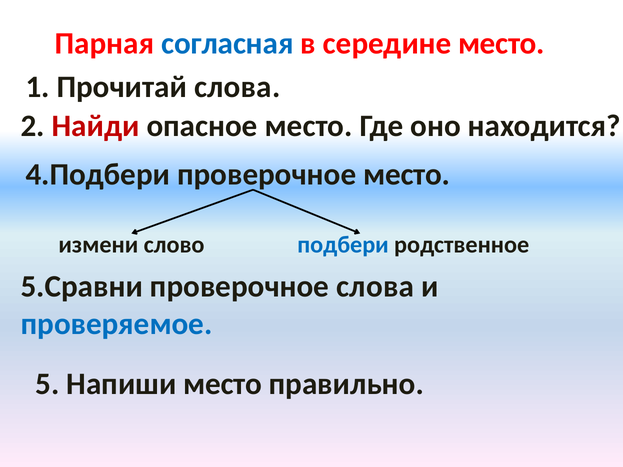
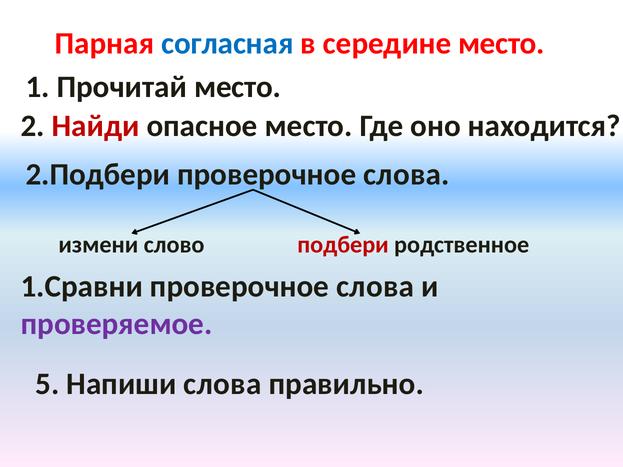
Прочитай слова: слова -> место (237, 87)
4.Подбери: 4.Подбери -> 2.Подбери (98, 175)
место: место -> слова (406, 175)
подбери colour: blue -> red (343, 245)
5.Сравни: 5.Сравни -> 1.Сравни (82, 287)
проверяемое colour: blue -> purple (117, 324)
Напиши место: место -> слова (222, 384)
